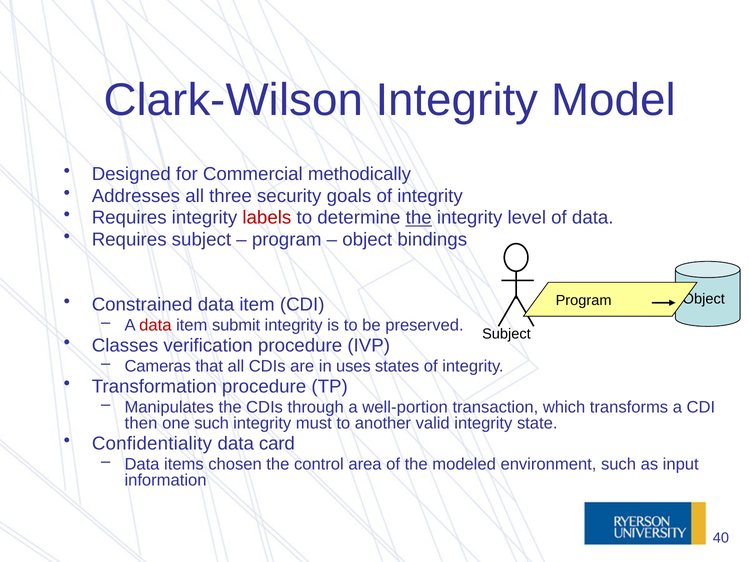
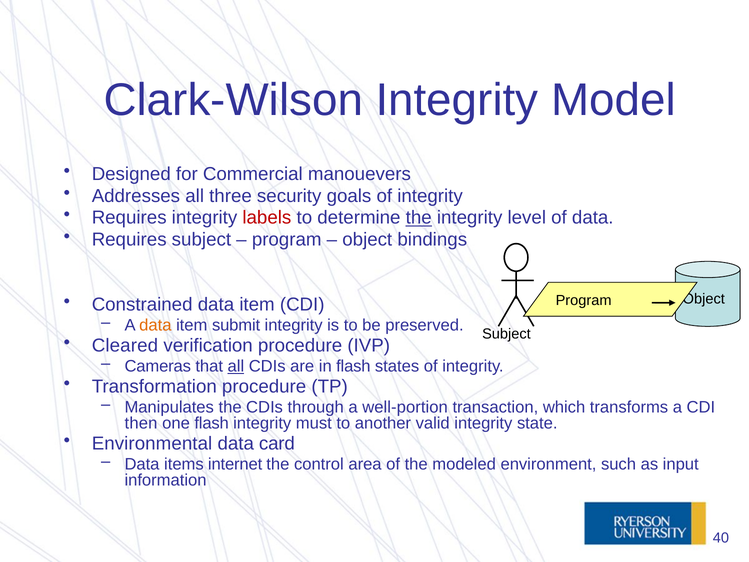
methodically: methodically -> manouevers (359, 174)
data colour: red -> orange (155, 325)
Classes: Classes -> Cleared (125, 346)
all underline: none -> present (236, 366)
in uses: uses -> flash (353, 366)
one such: such -> flash (212, 423)
Confidentiality: Confidentiality -> Environmental (152, 444)
chosen: chosen -> internet (235, 464)
